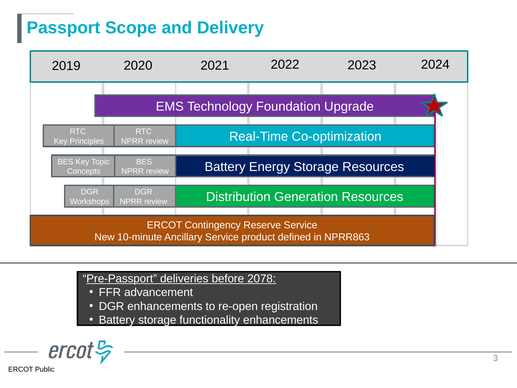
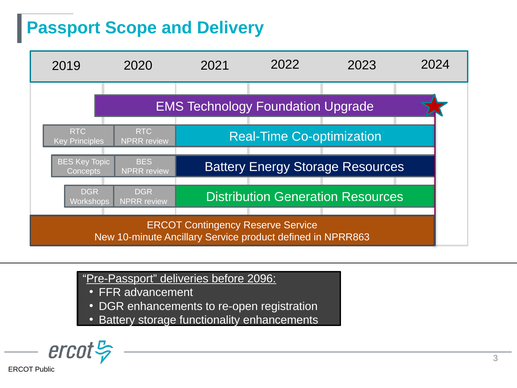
2078: 2078 -> 2096 (262, 278)
